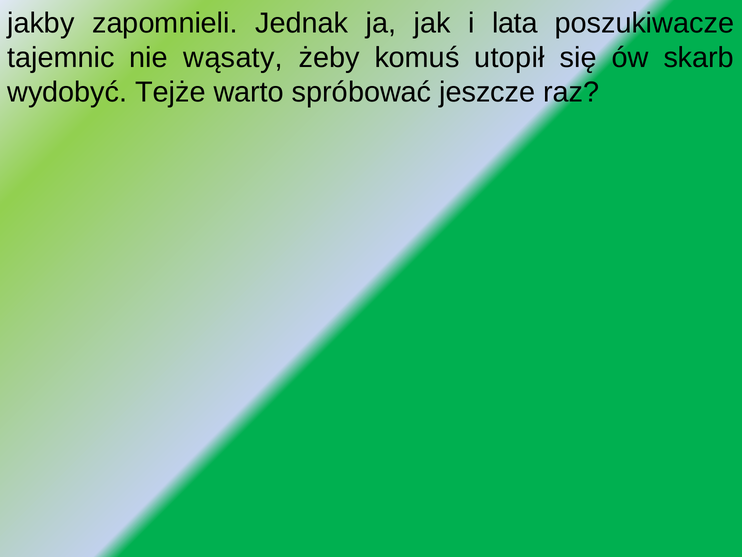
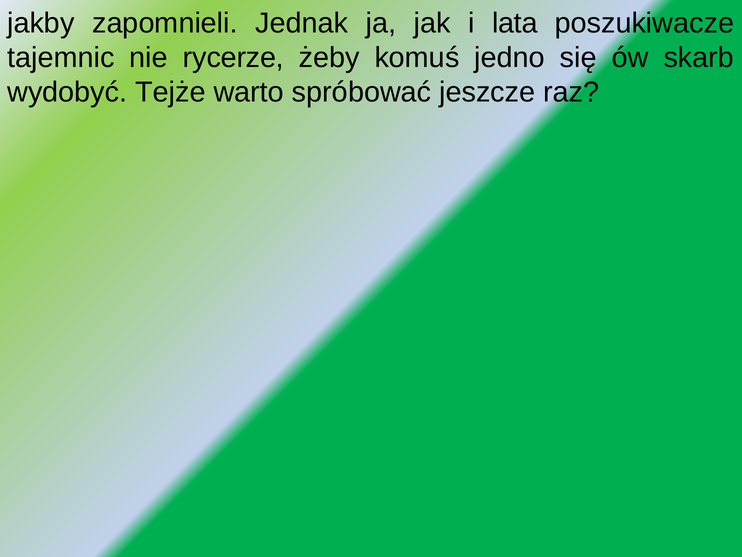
wąsaty: wąsaty -> rycerze (233, 58)
utopił: utopił -> jedno (510, 58)
